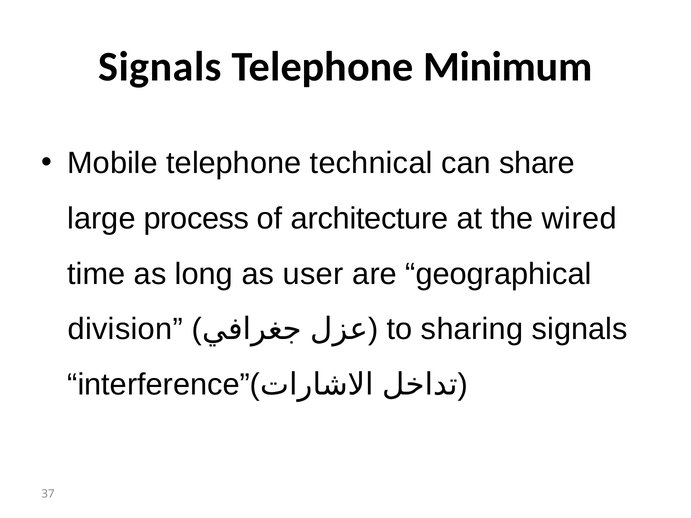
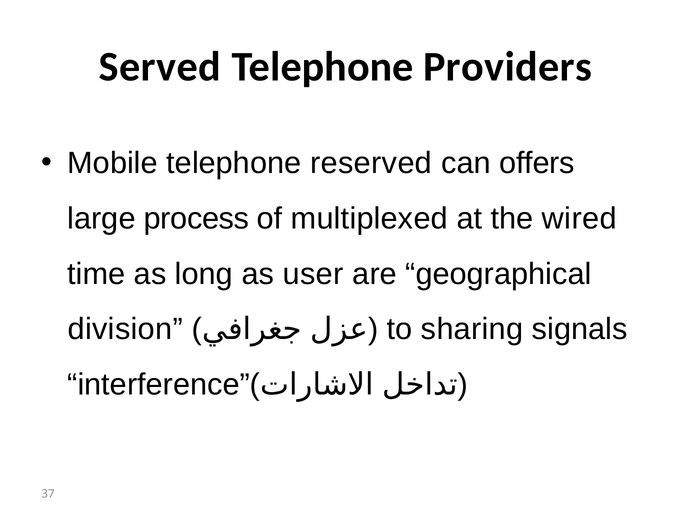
Signals: Signals -> Served (160, 67)
Minimum: Minimum -> Providers (508, 67)
technical: technical -> reserved (371, 163)
share: share -> offers (537, 163)
architecture: architecture -> multiplexed (369, 219)
